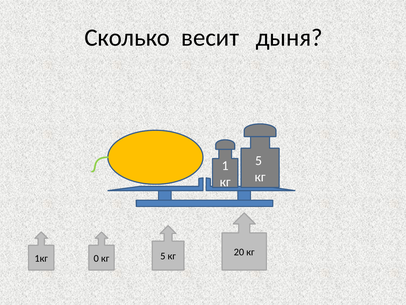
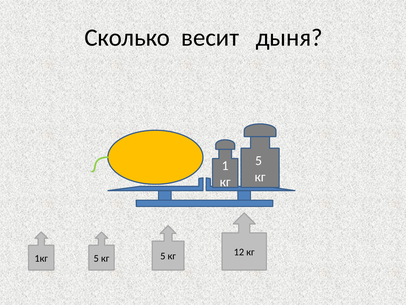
1кг 0: 0 -> 5 (96, 258)
20: 20 -> 12 (239, 252)
